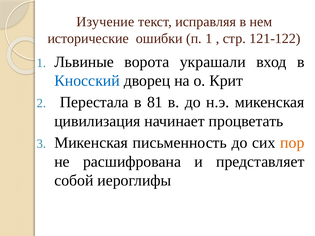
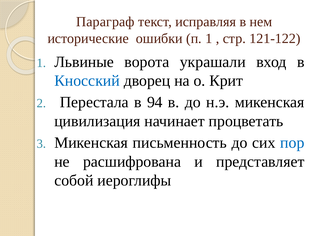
Изучение: Изучение -> Параграф (105, 22)
81: 81 -> 94 (155, 102)
пор colour: orange -> blue (292, 143)
